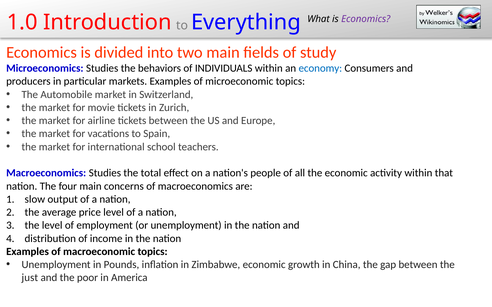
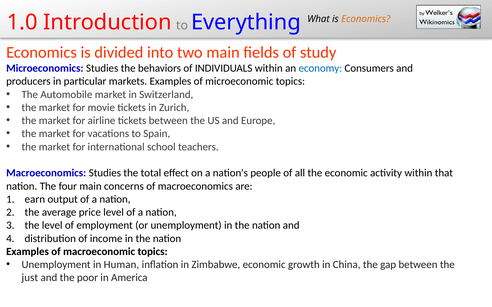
Economics colour: purple -> orange (366, 19)
slow: slow -> earn (35, 199)
Pounds: Pounds -> Human (121, 265)
